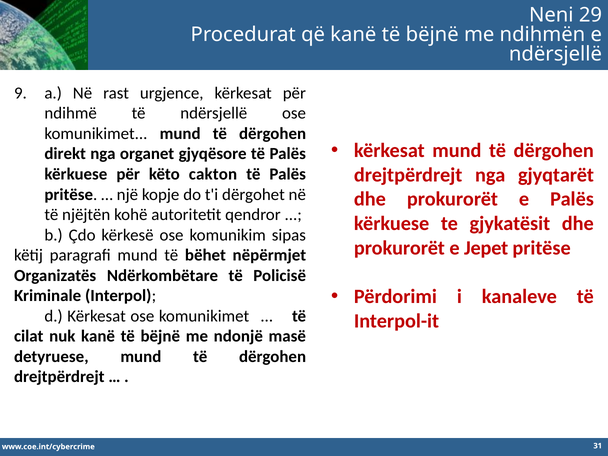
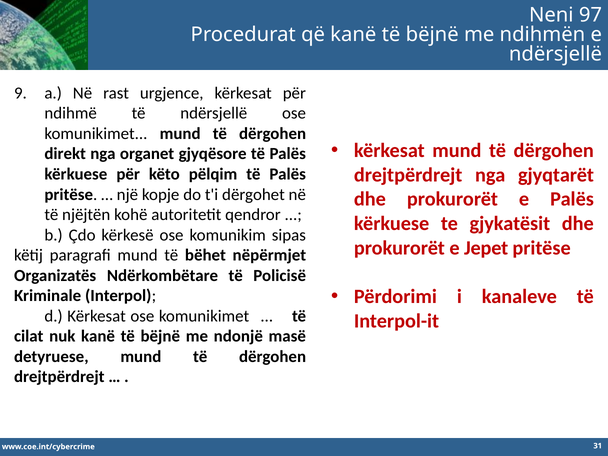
29: 29 -> 97 (590, 15)
cakton: cakton -> pëlqim (213, 174)
